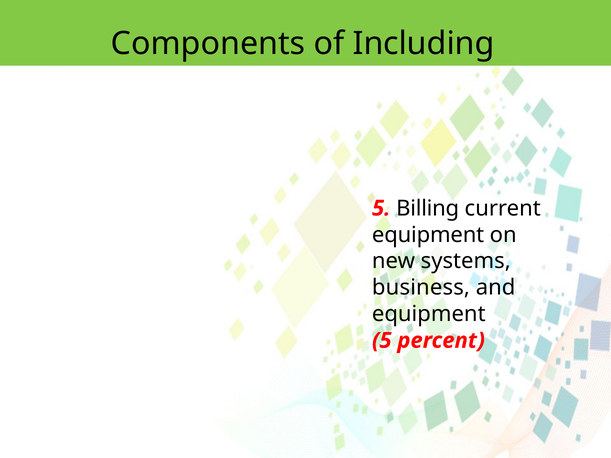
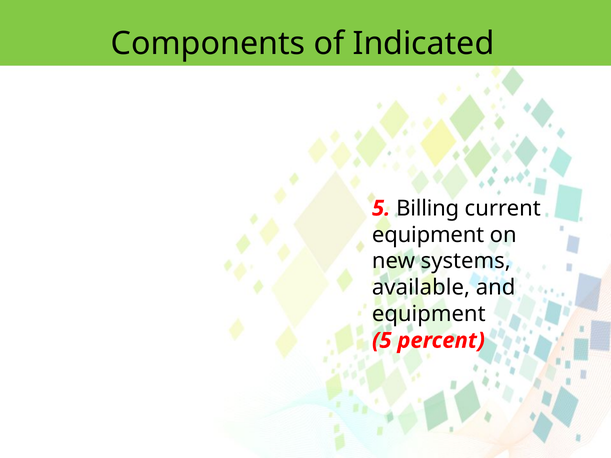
Including: Including -> Indicated (424, 43)
business: business -> available (421, 288)
